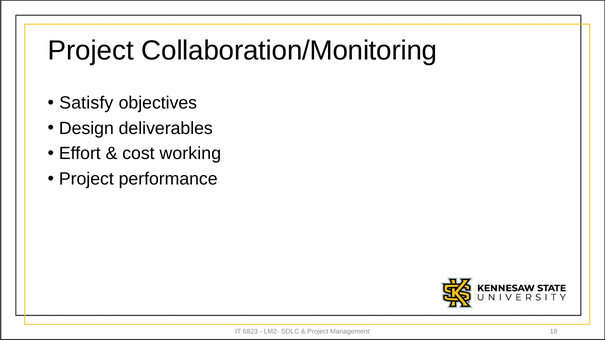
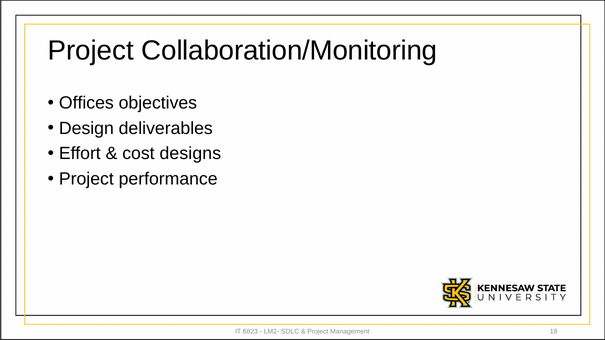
Satisfy: Satisfy -> Offices (86, 103)
working: working -> designs (190, 154)
